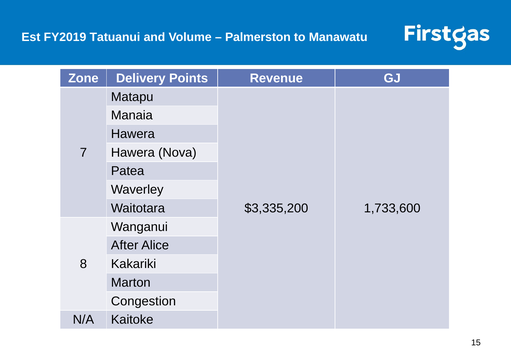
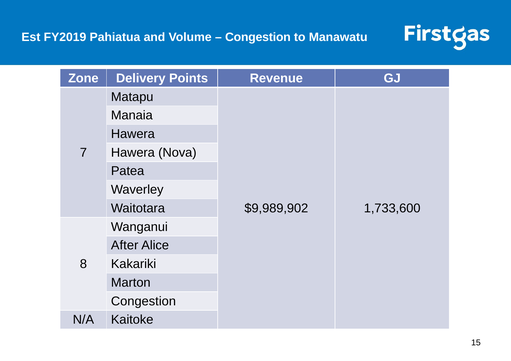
Tatuanui: Tatuanui -> Pahiatua (115, 37)
Palmerston: Palmerston -> Congestion (258, 37)
$3,335,200: $3,335,200 -> $9,989,902 (276, 208)
